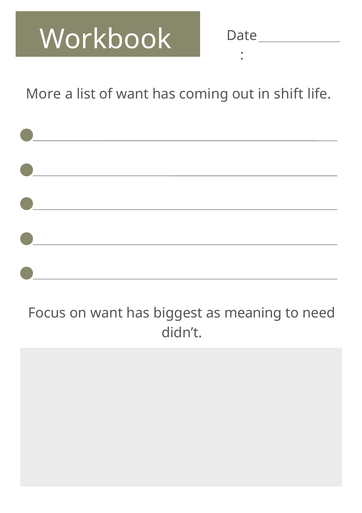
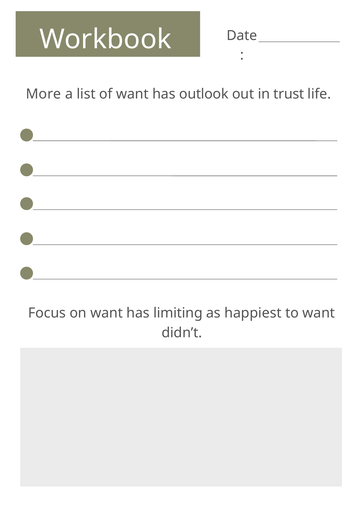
coming: coming -> outlook (204, 94)
shift: shift -> trust (289, 94)
biggest: biggest -> limiting (178, 313)
meaning: meaning -> happiest (253, 313)
to need: need -> want (319, 313)
